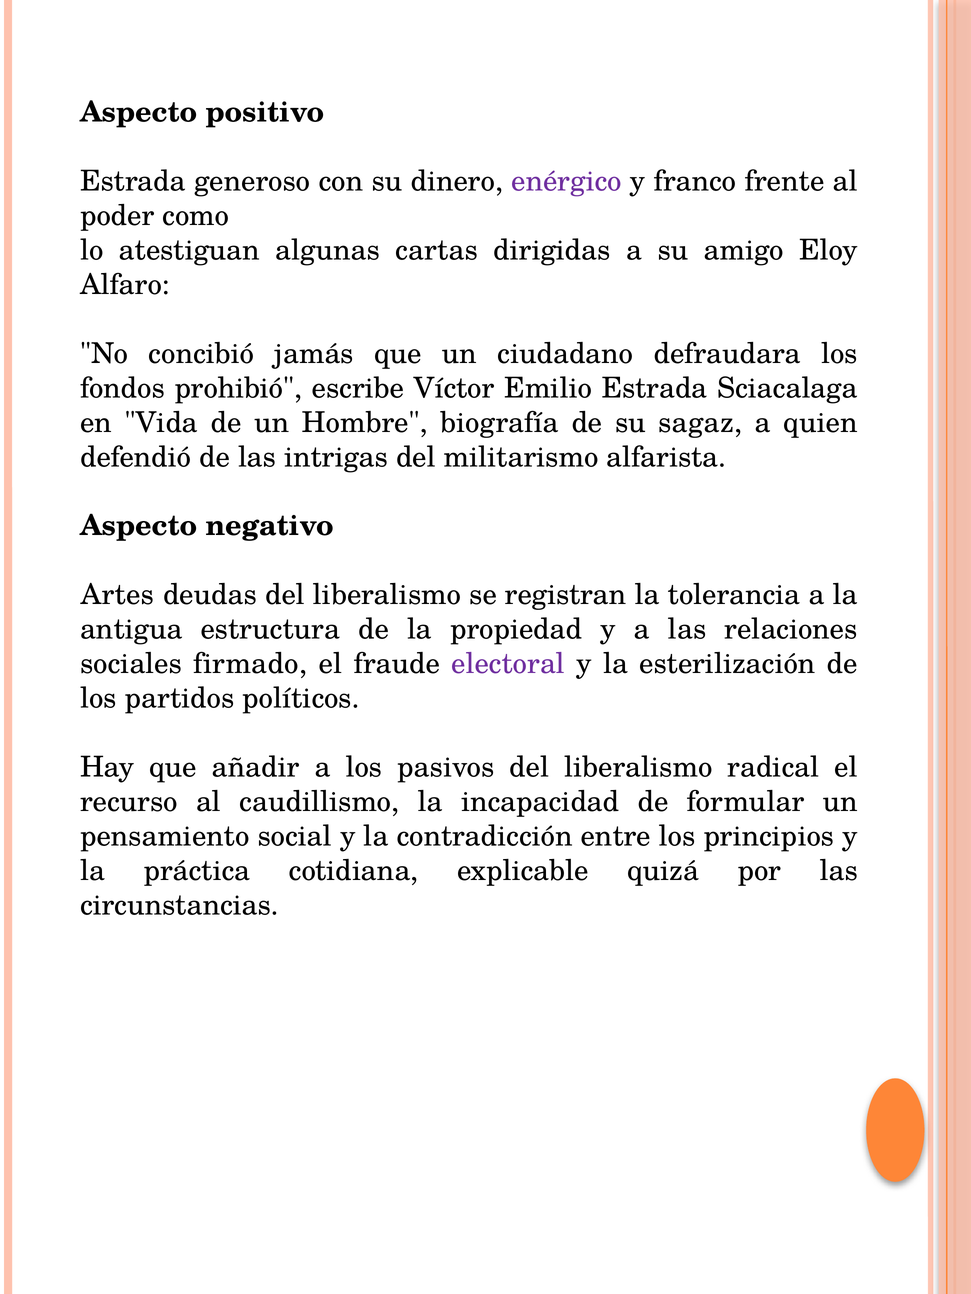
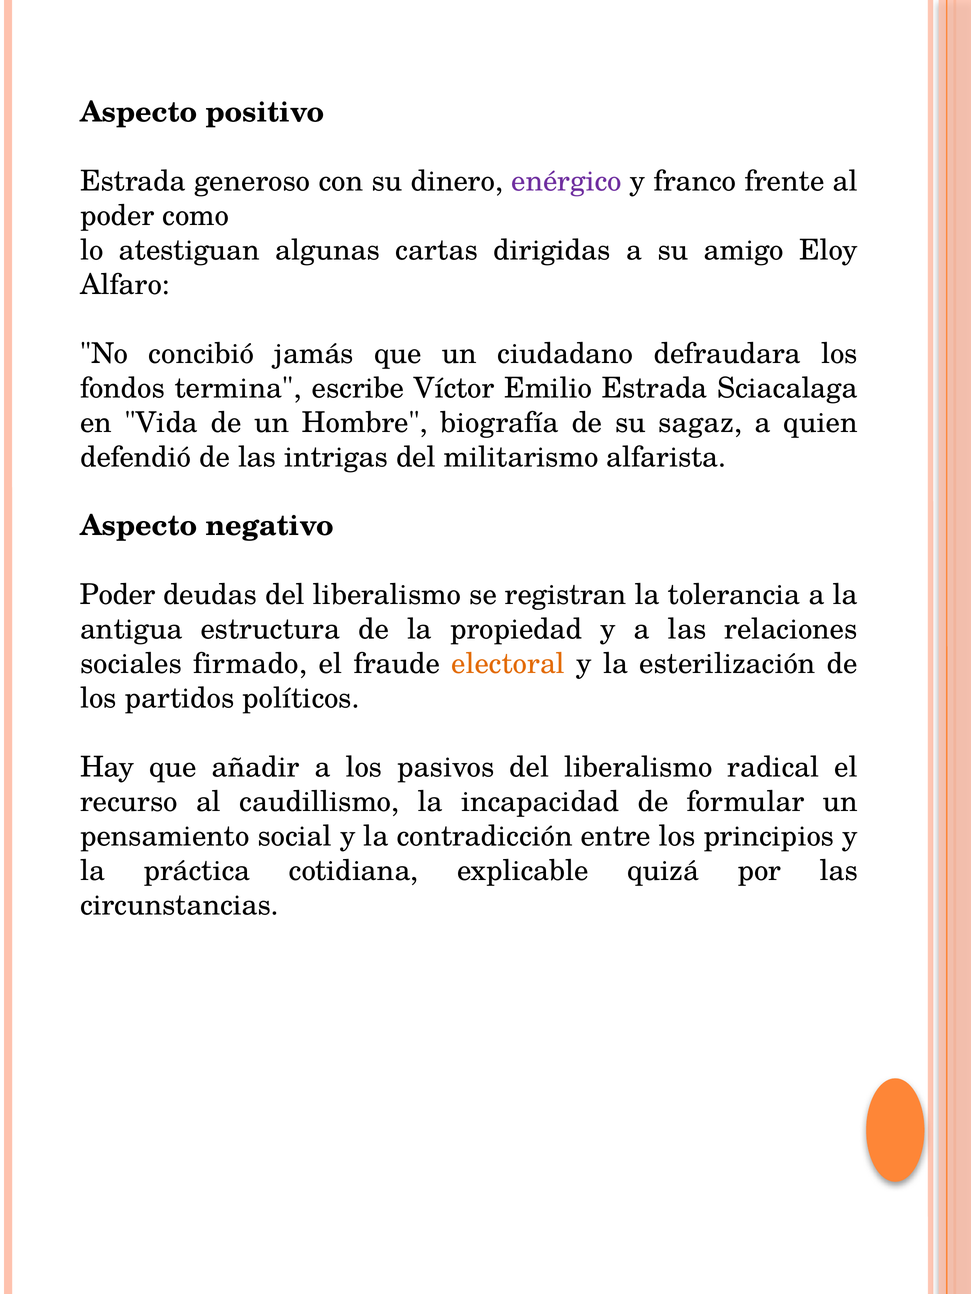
prohibió: prohibió -> termina (238, 388)
Artes: Artes -> Poder (118, 595)
electoral colour: purple -> orange (508, 664)
